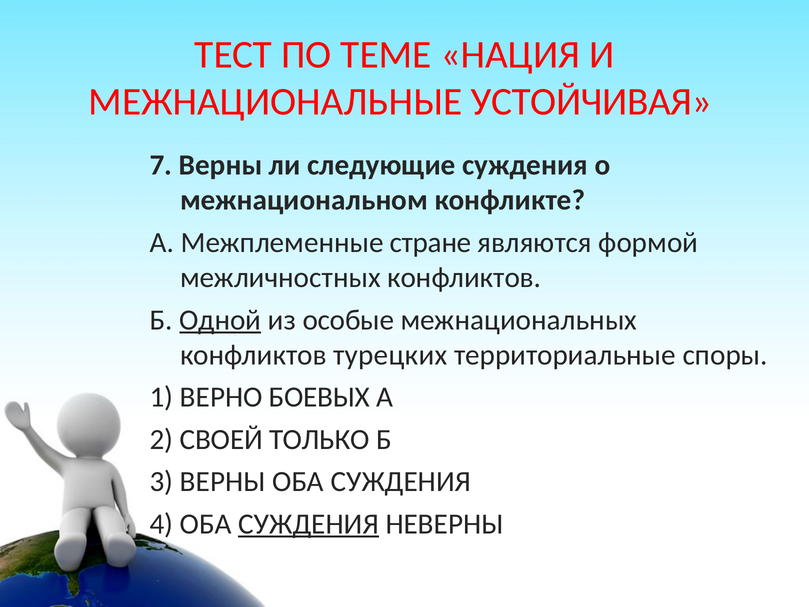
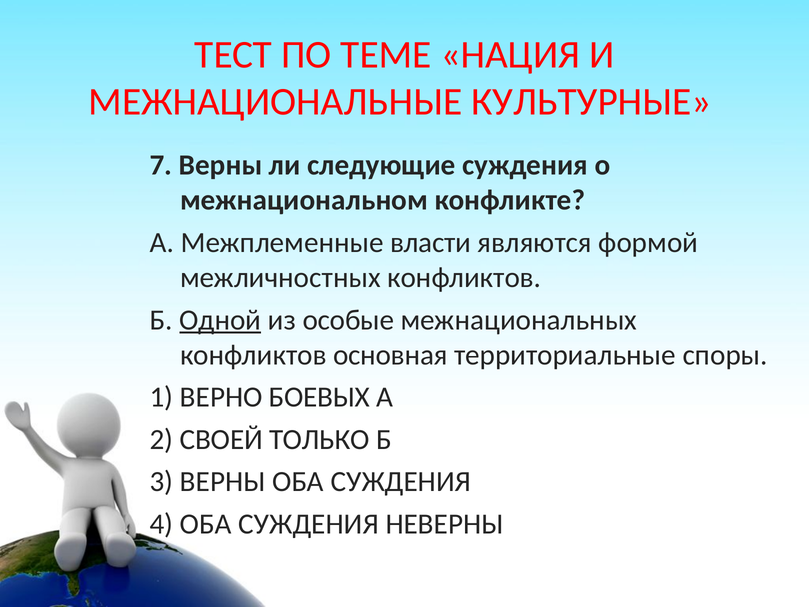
УСТОЙЧИВАЯ: УСТОЙЧИВАЯ -> КУЛЬТУРНЫЕ (591, 102)
стране: стране -> власти (431, 242)
турецких: турецких -> основная (390, 355)
СУЖДЕНИЯ underline: present -> none (309, 524)
